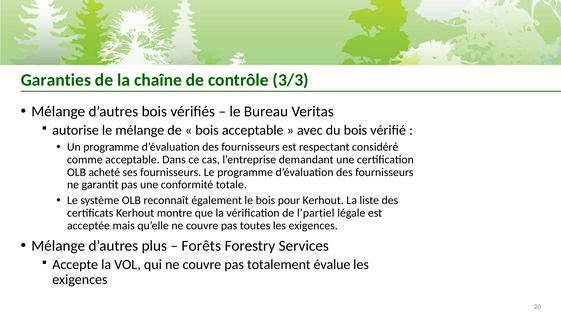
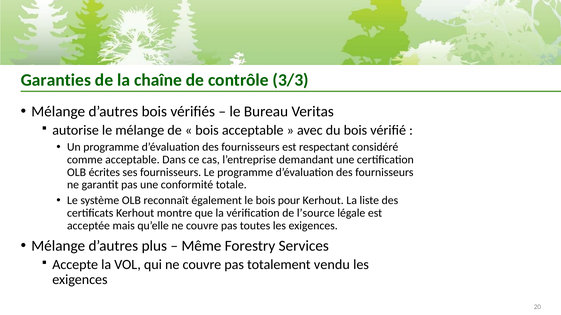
acheté: acheté -> écrites (104, 173)
l’partiel: l’partiel -> l’source (316, 213)
Forêts: Forêts -> Même (201, 246)
évalue: évalue -> vendu (332, 265)
